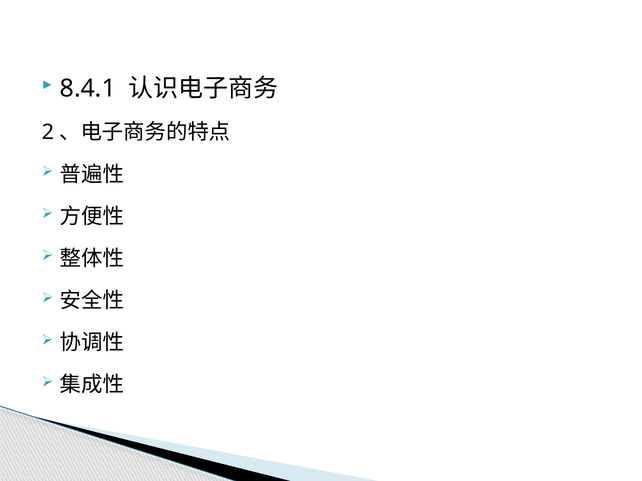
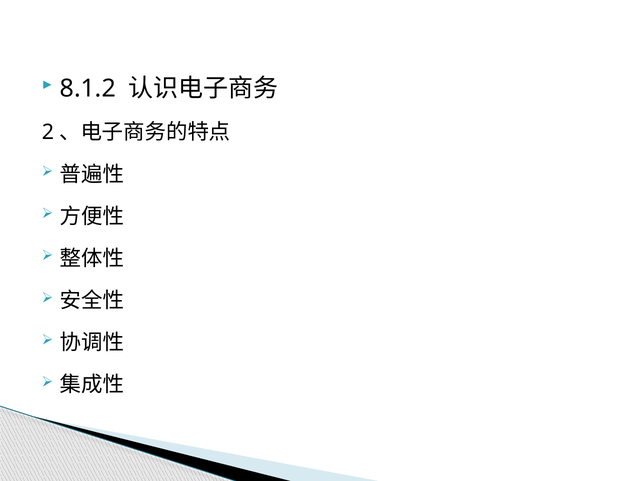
8.4.1: 8.4.1 -> 8.1.2 (88, 89)
